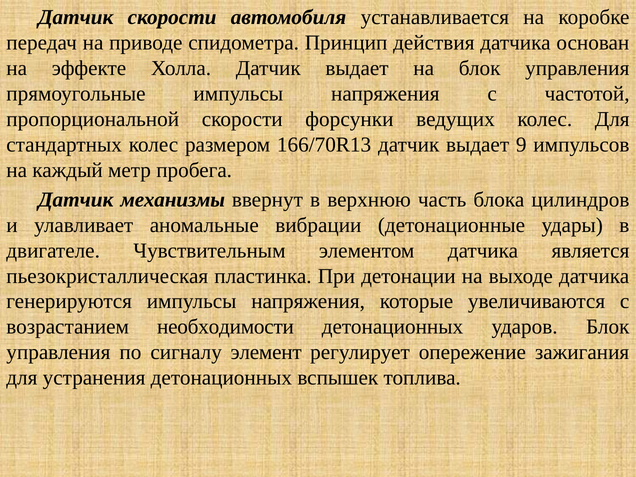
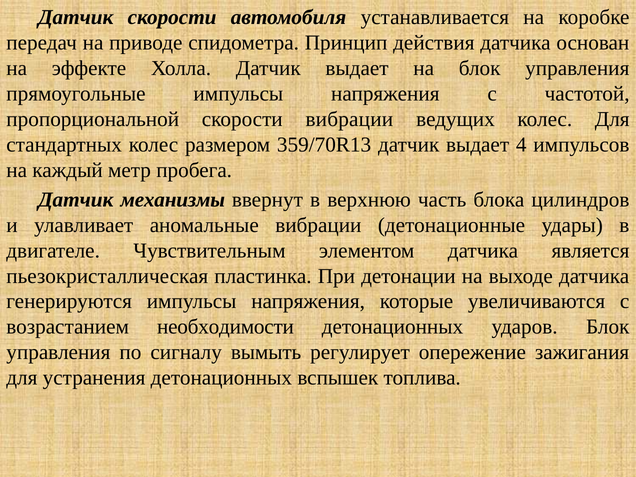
скорости форсунки: форсунки -> вибрации (349, 119)
166/70R13: 166/70R13 -> 359/70R13 (324, 145)
9: 9 -> 4 (521, 145)
элемент: элемент -> вымыть (266, 352)
